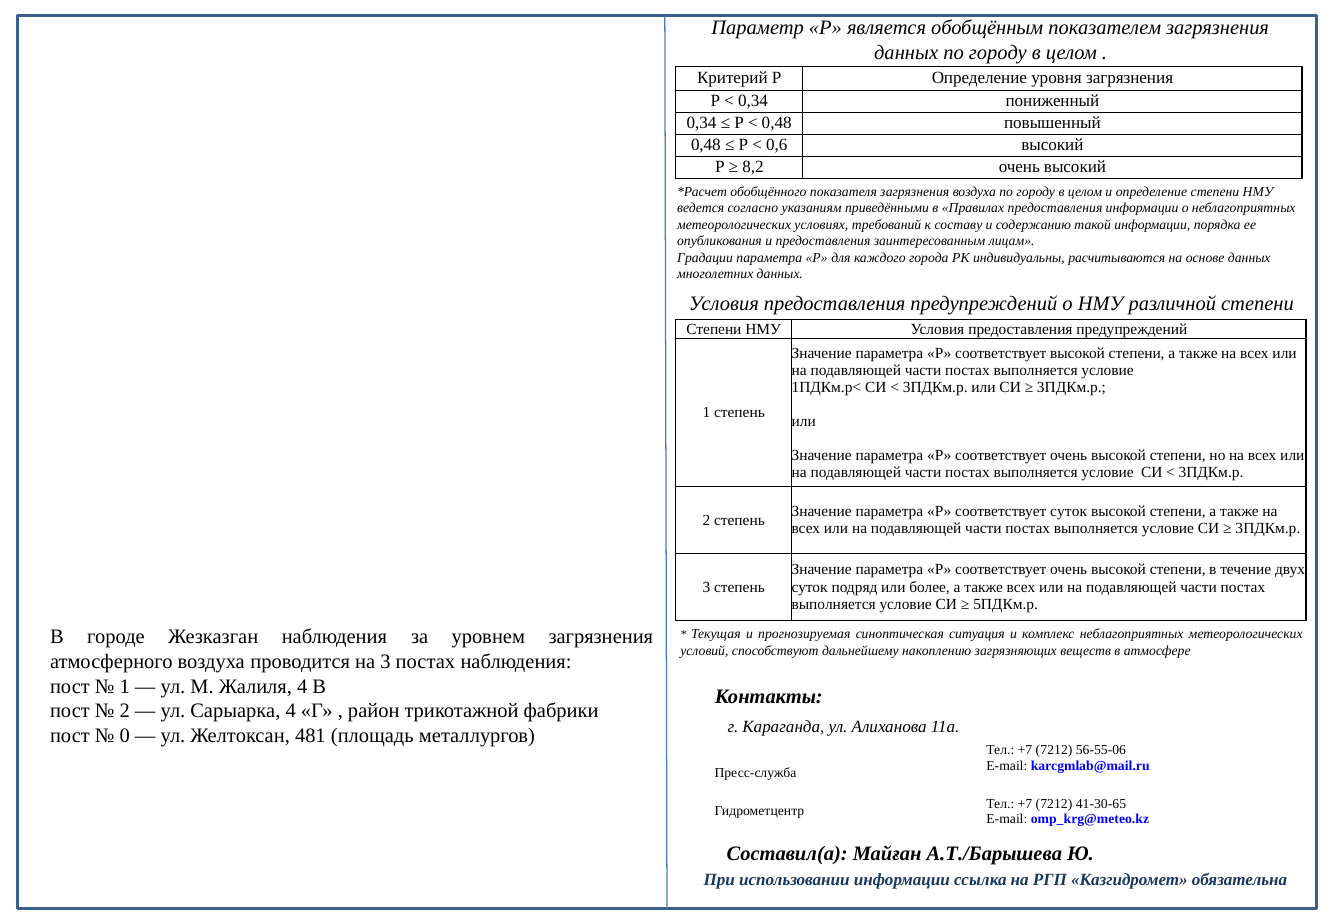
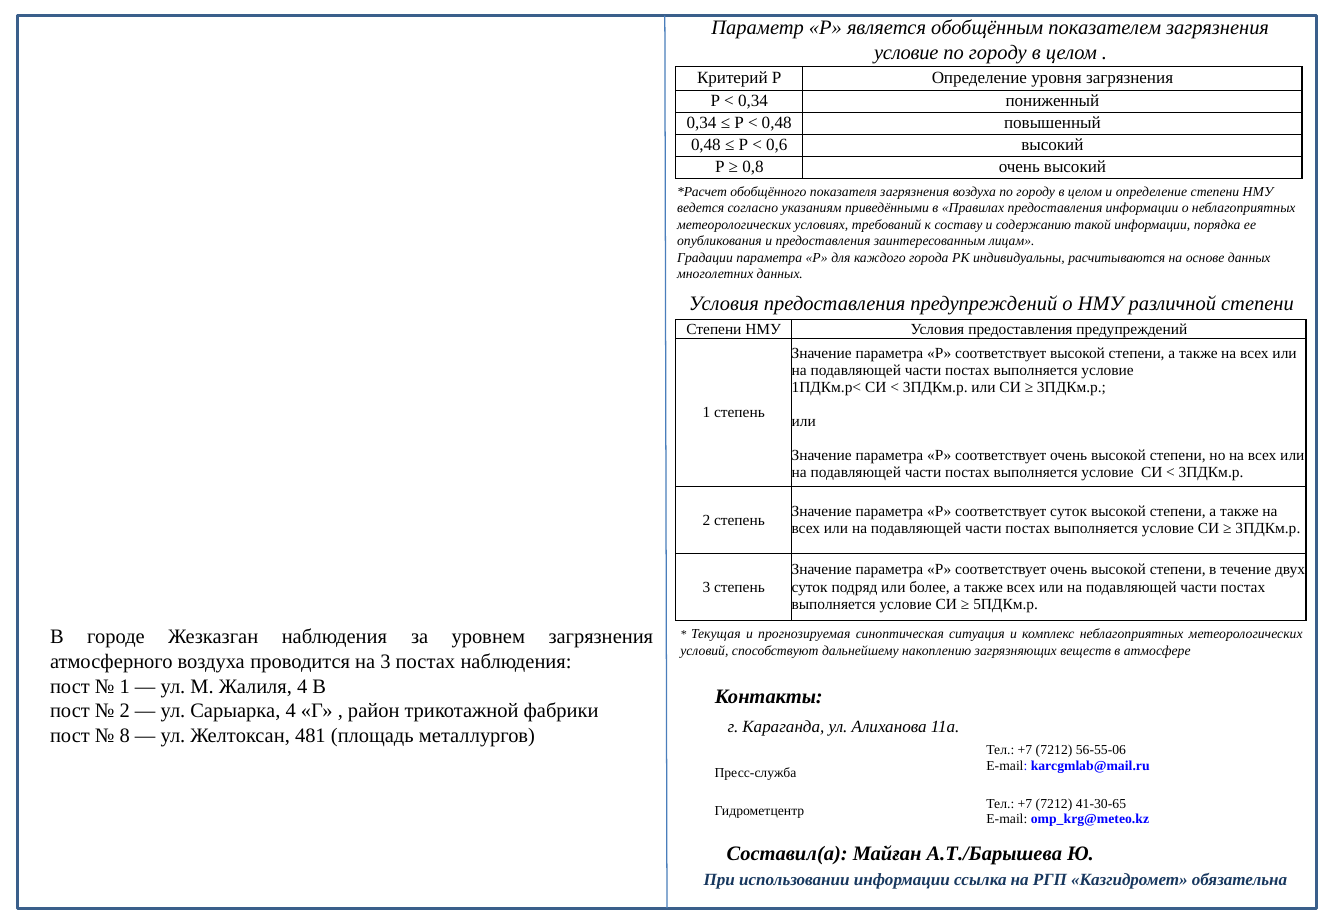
данных: данных -> условие (906, 53)
8,2: 8,2 -> 0,8 (753, 167)
0: 0 -> 8 (125, 735)
